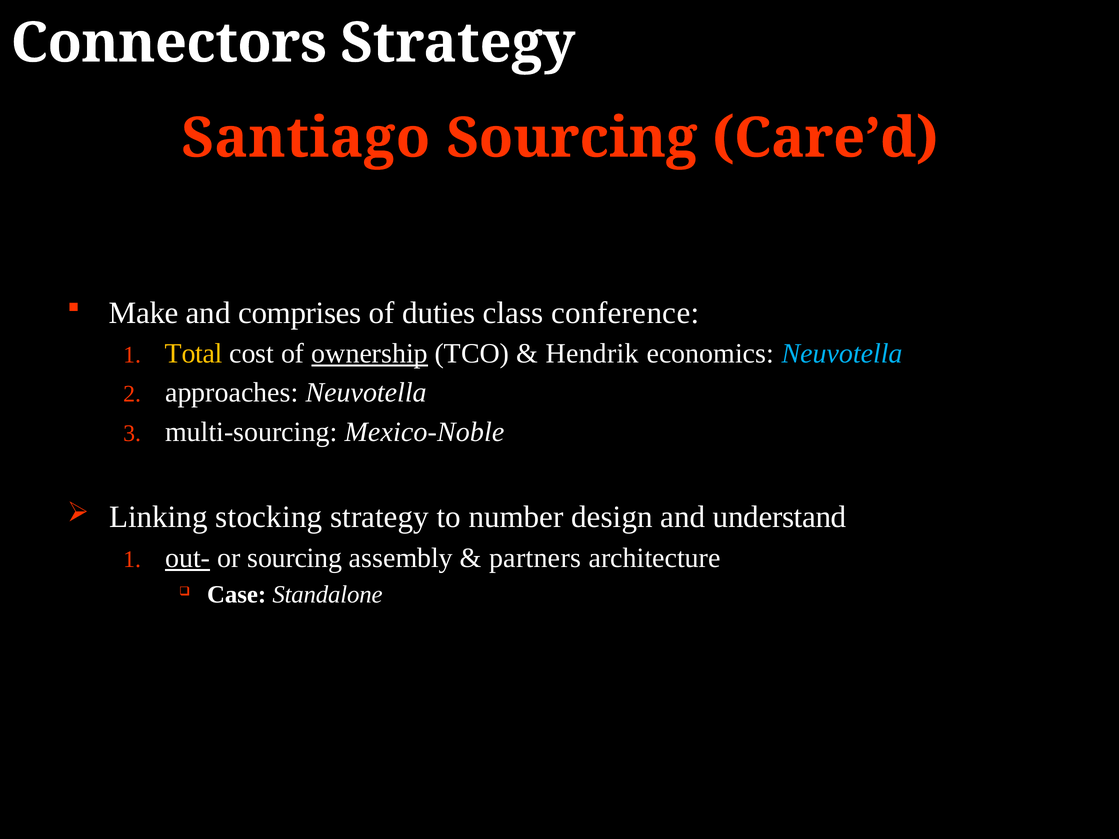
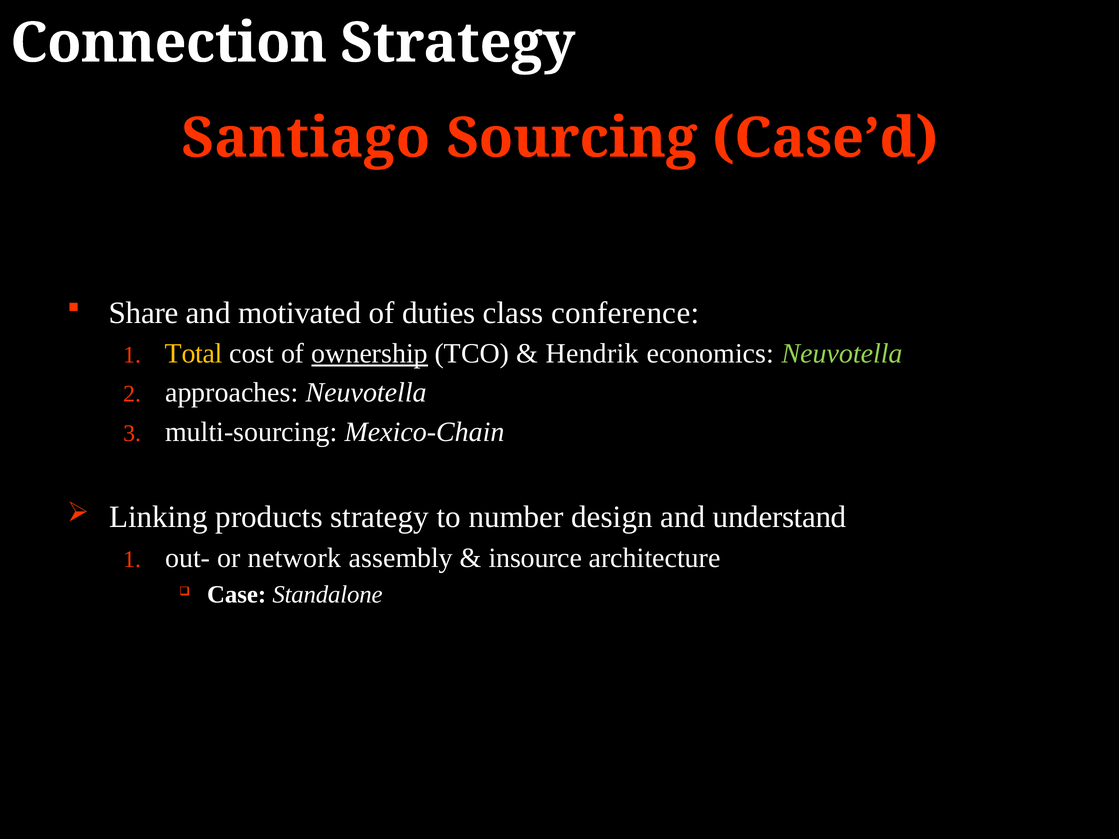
Connectors: Connectors -> Connection (169, 43)
Care’d: Care’d -> Case’d (825, 138)
Make: Make -> Share (144, 313)
comprises: comprises -> motivated (300, 313)
Neuvotella colour: light blue -> light green (842, 354)
Mexico-Noble: Mexico-Noble -> Mexico-Chain (424, 432)
stocking: stocking -> products (269, 517)
out- underline: present -> none (188, 558)
or sourcing: sourcing -> network (295, 558)
partners: partners -> insource (535, 558)
